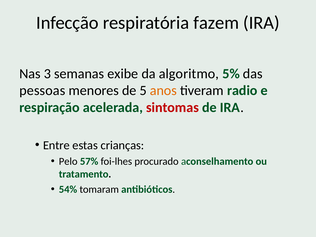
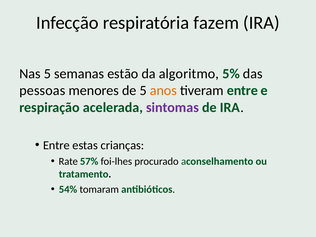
Nas 3: 3 -> 5 (47, 74)
exibe: exibe -> estão (123, 74)
tiveram radio: radio -> entre (242, 91)
sintomas colour: red -> purple (173, 107)
Pelo: Pelo -> Rate (68, 161)
